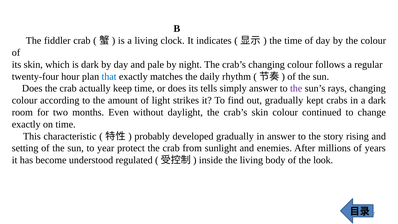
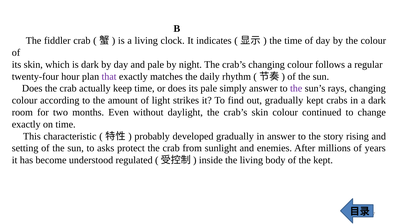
that colour: blue -> purple (109, 76)
its tells: tells -> pale (209, 88)
year: year -> asks (106, 148)
the look: look -> kept (323, 160)
